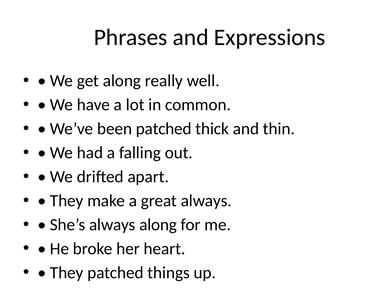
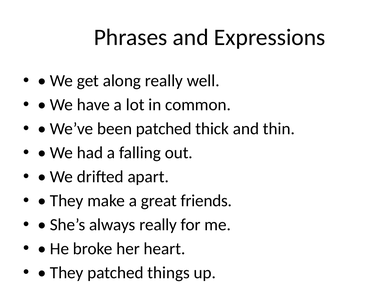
great always: always -> friends (206, 201)
always along: along -> really (158, 225)
